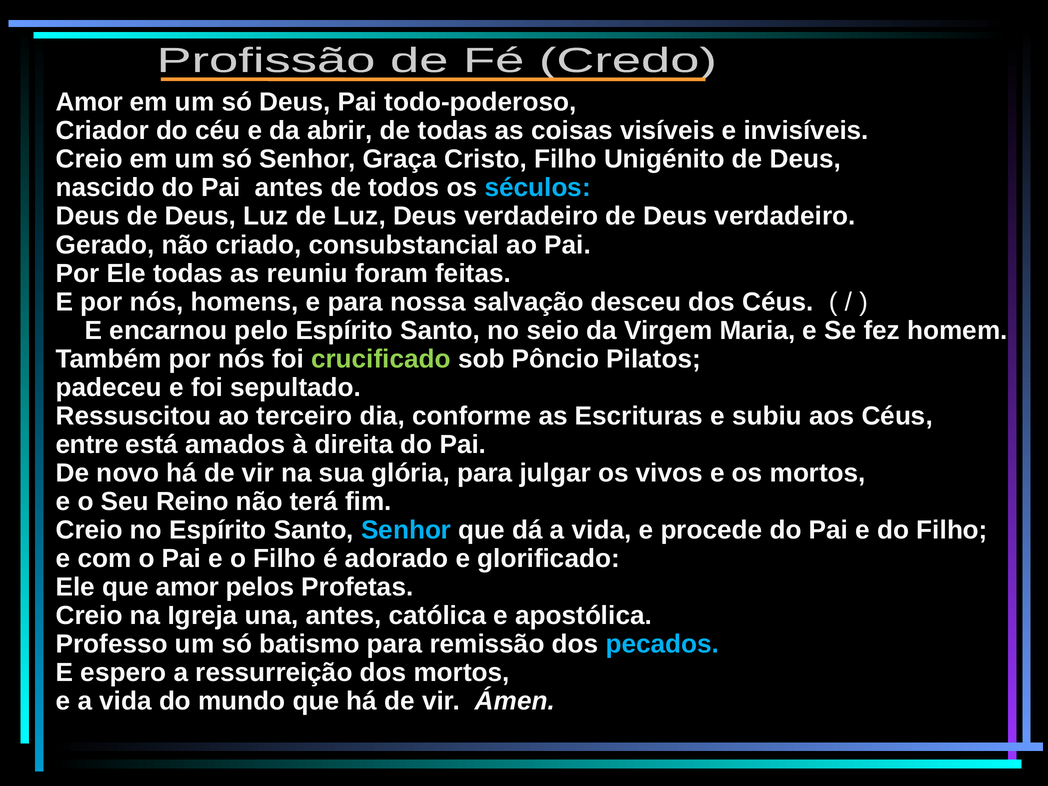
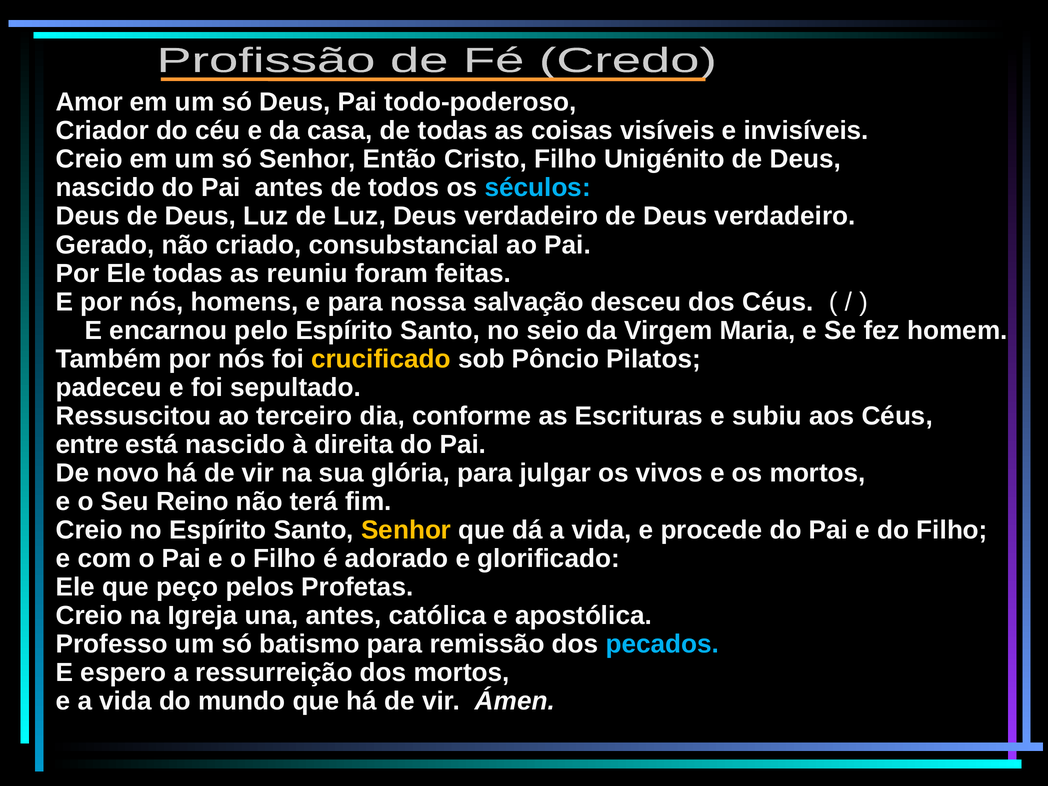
abrir: abrir -> casa (340, 131)
Graça: Graça -> Então (400, 159)
crucificado colour: light green -> yellow (381, 359)
está amados: amados -> nascido (235, 444)
Senhor colour: light blue -> yellow (406, 530)
que amor: amor -> peço (187, 587)
